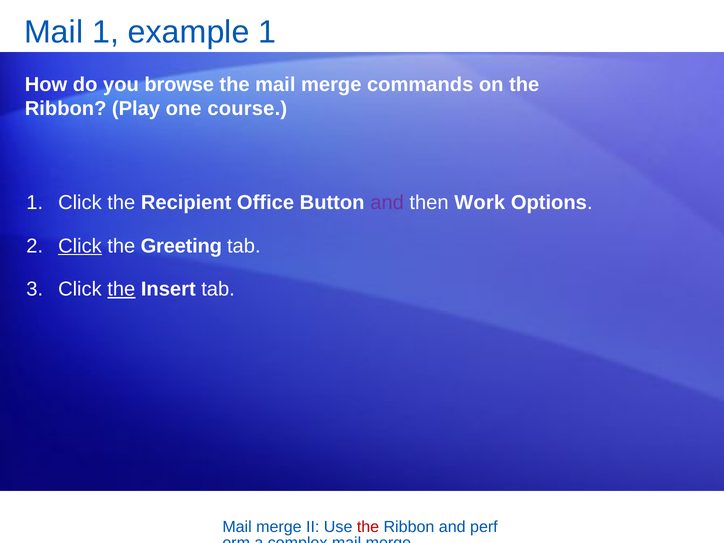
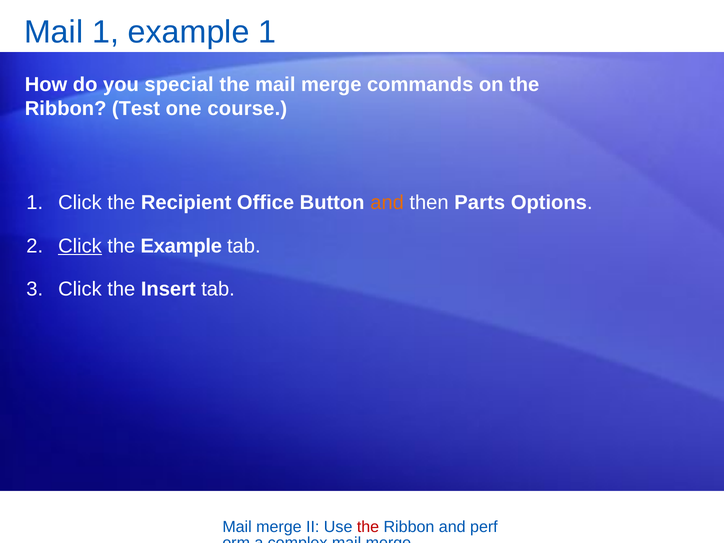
browse: browse -> special (179, 84)
Play: Play -> Test (136, 109)
and colour: purple -> orange (387, 203)
Work: Work -> Parts (480, 203)
the Greeting: Greeting -> Example (181, 246)
the underline: present -> none (121, 289)
